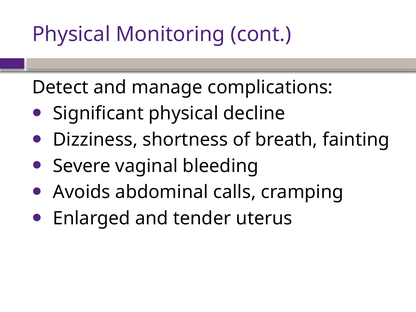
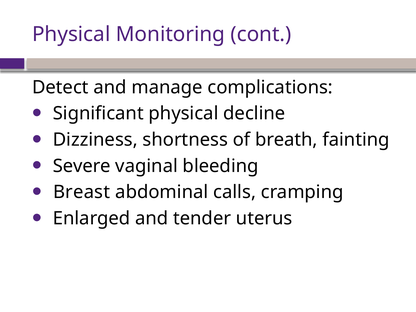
Avoids: Avoids -> Breast (82, 192)
